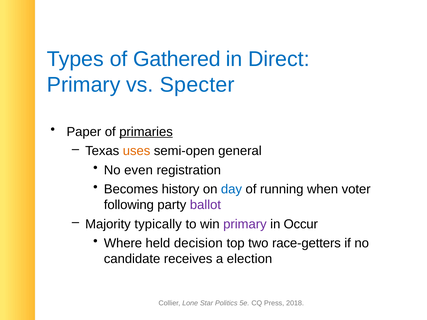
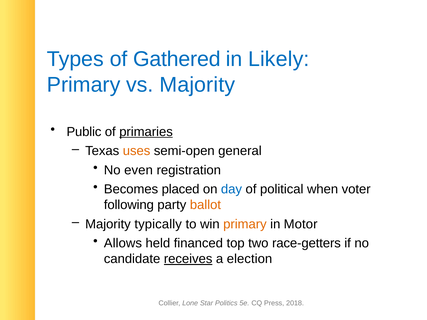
Direct: Direct -> Likely (279, 59)
vs Specter: Specter -> Majority (197, 85)
Paper: Paper -> Public (84, 132)
history: history -> placed (181, 189)
running: running -> political (282, 189)
ballot colour: purple -> orange (205, 205)
primary colour: purple -> orange (245, 224)
Occur: Occur -> Motor (301, 224)
Where: Where -> Allows (123, 243)
decision: decision -> financed (198, 243)
receives underline: none -> present (188, 259)
